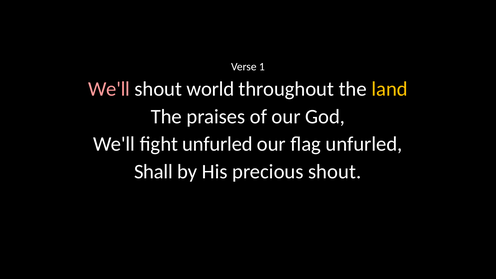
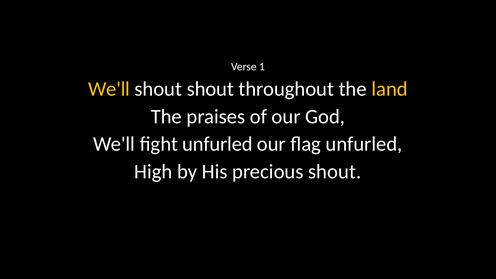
We'll colour: pink -> yellow (109, 89)
shout world: world -> shout (210, 89)
Shall: Shall -> High (153, 172)
